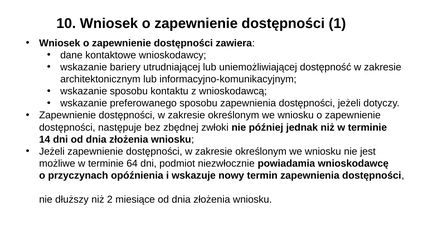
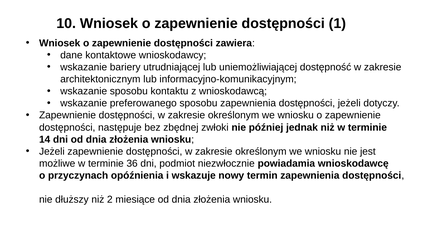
64: 64 -> 36 (132, 163)
